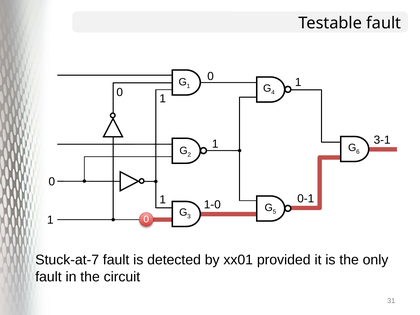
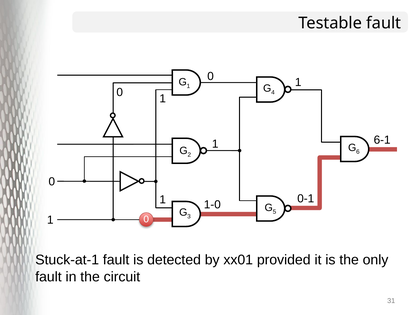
3-1: 3-1 -> 6-1 (382, 140)
Stuck-at-7: Stuck-at-7 -> Stuck-at-1 (67, 260)
